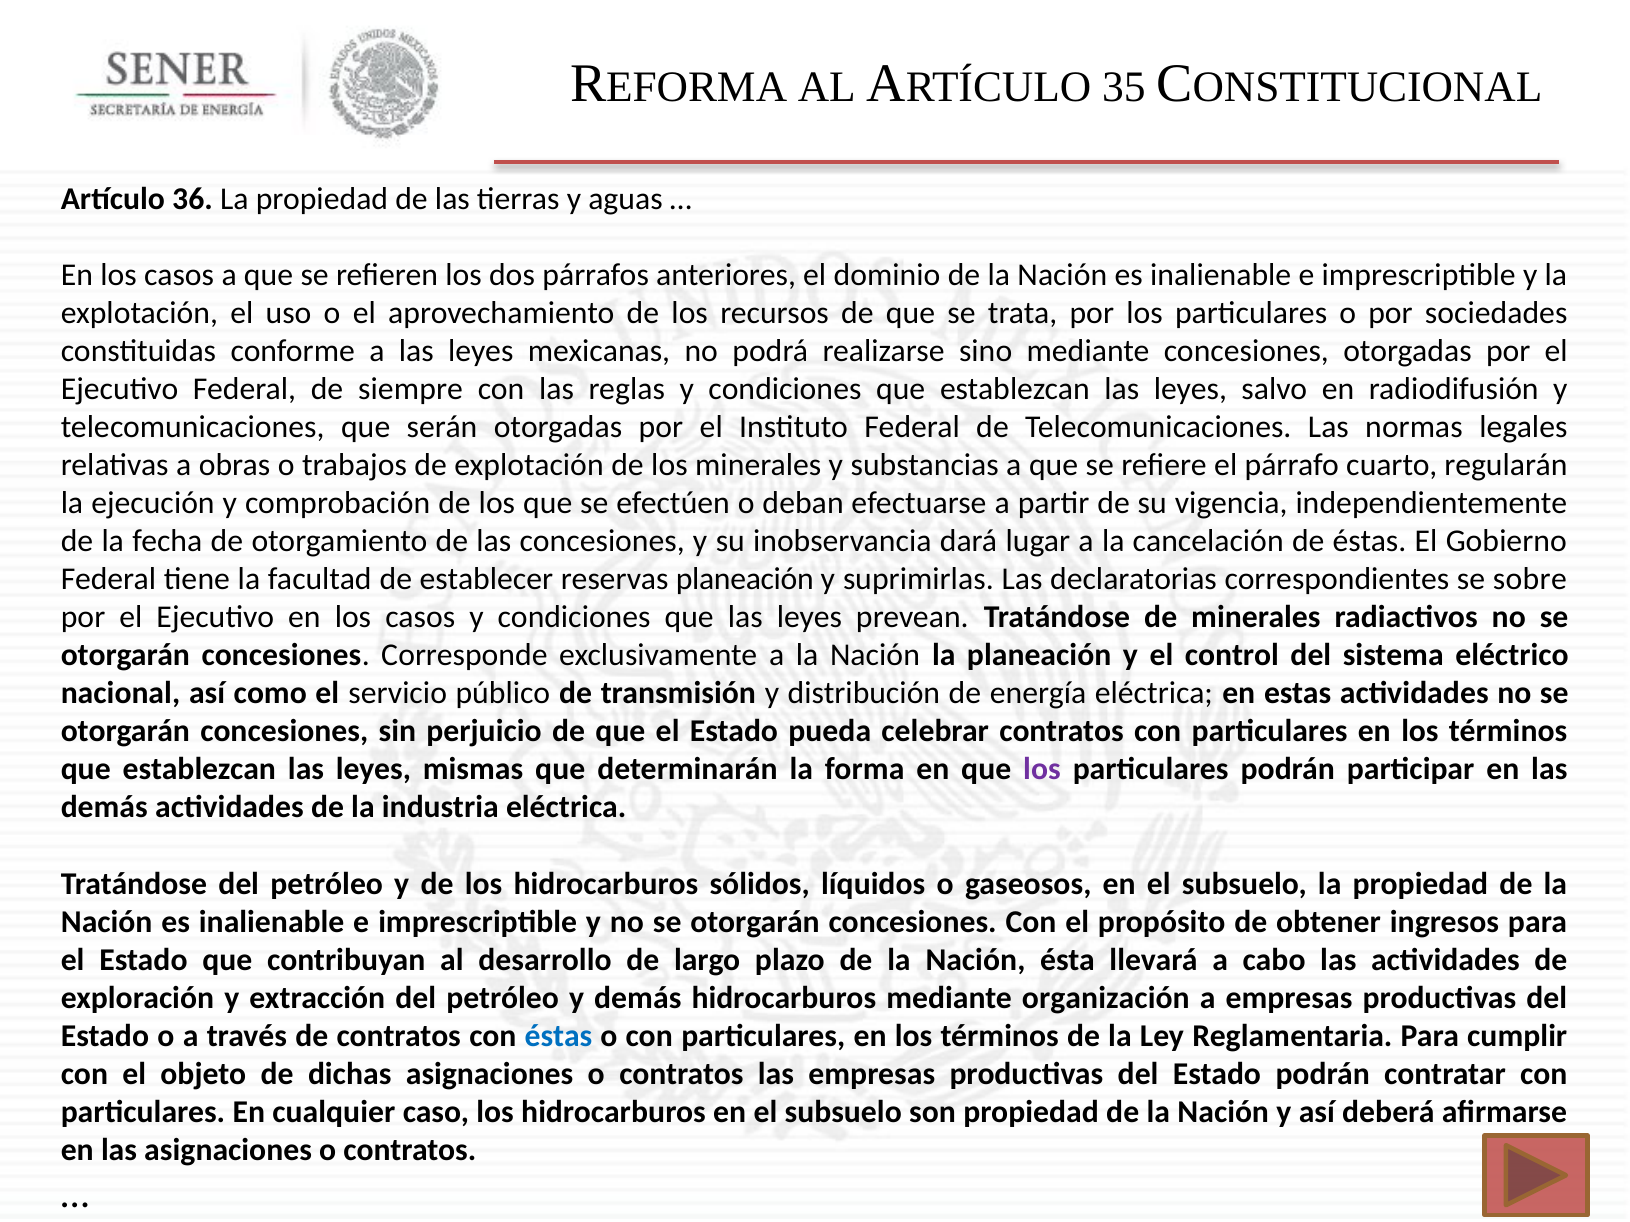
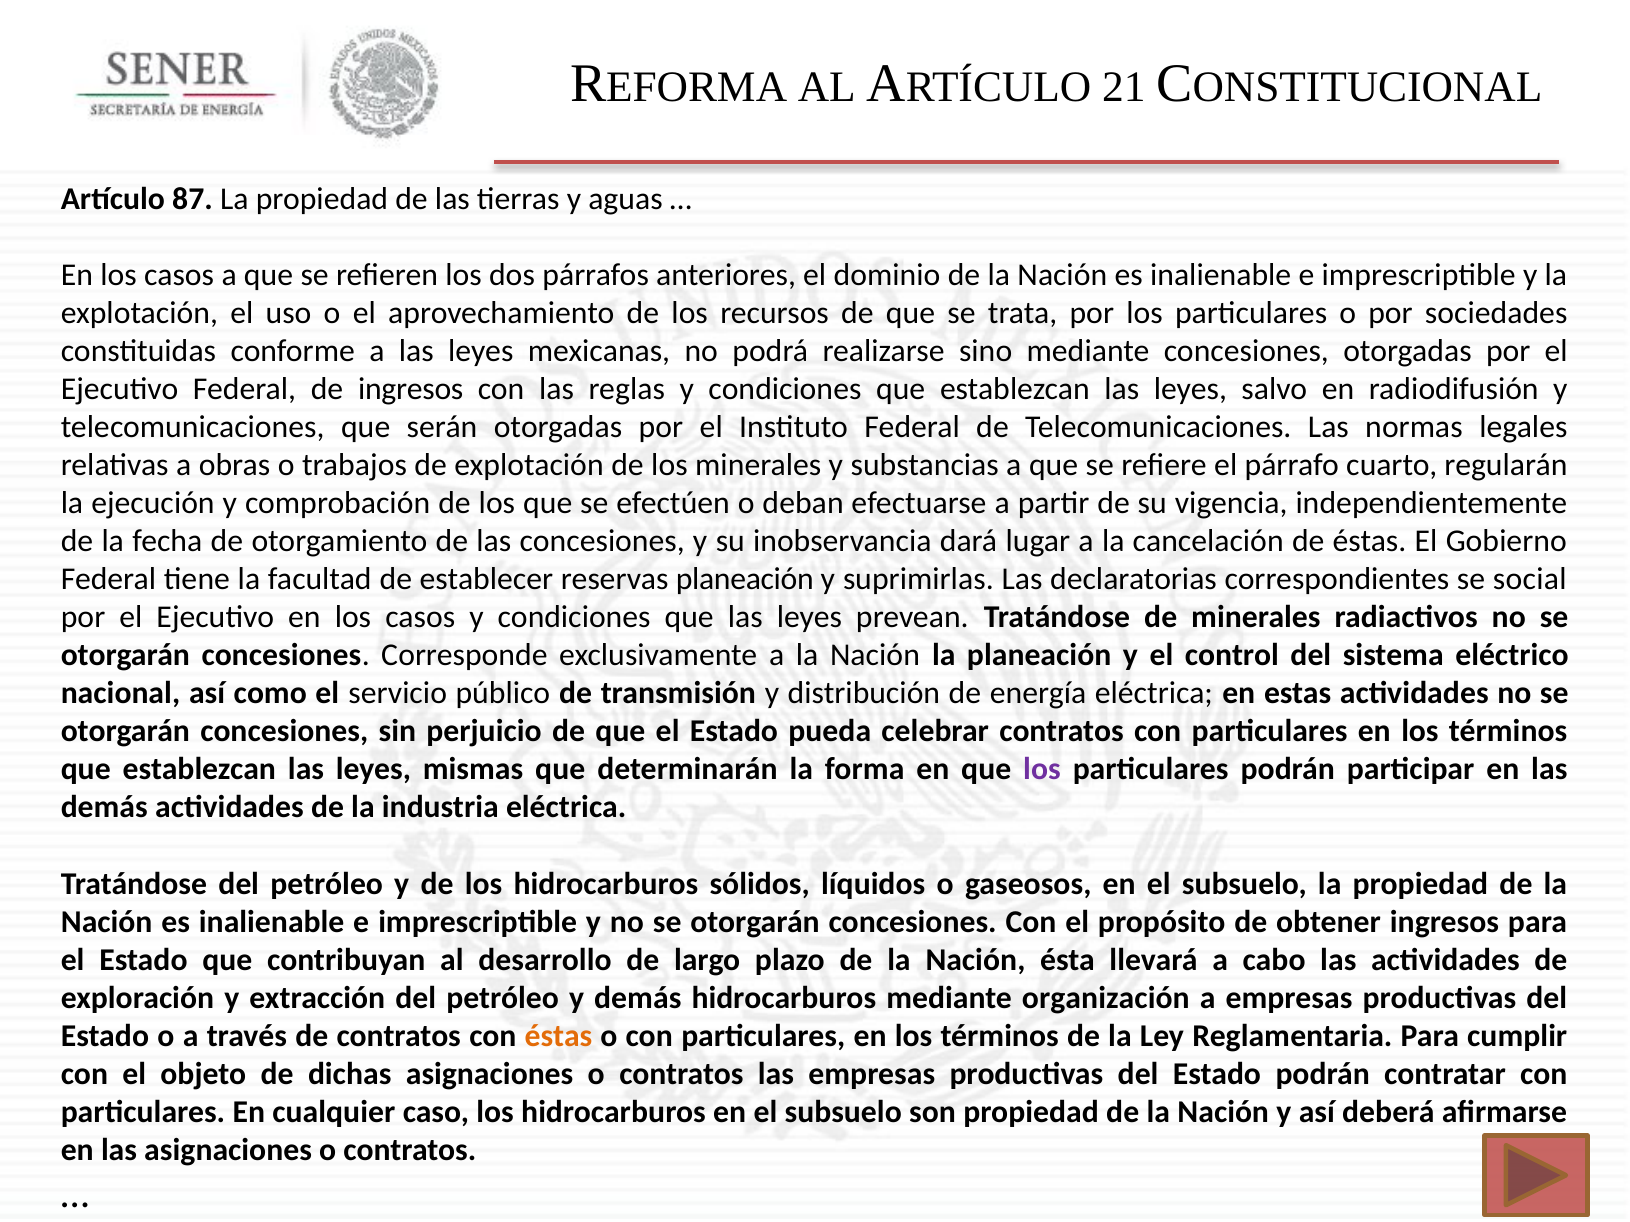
35: 35 -> 21 (1124, 87)
36: 36 -> 87 (192, 199)
de siempre: siempre -> ingresos (411, 389)
sobre: sobre -> social (1530, 579)
éstas colour: blue -> orange (558, 1036)
